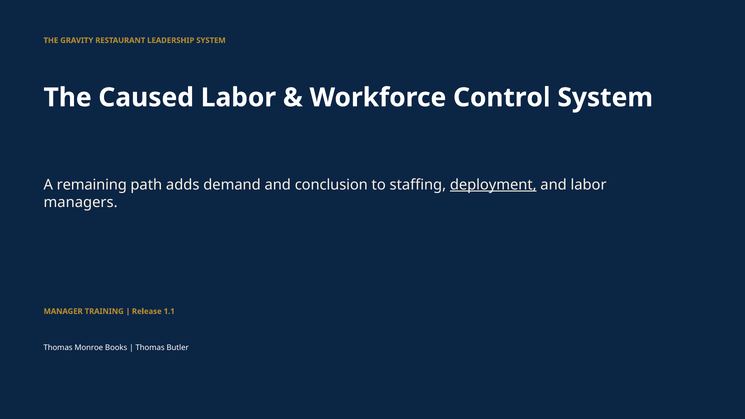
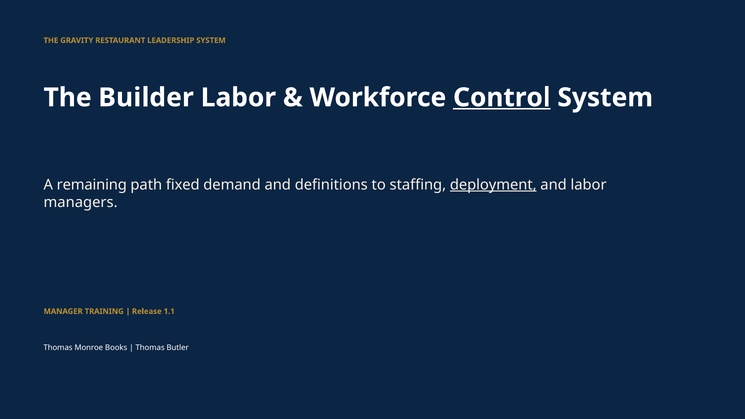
Caused: Caused -> Builder (146, 98)
Control underline: none -> present (502, 98)
adds: adds -> fixed (183, 185)
conclusion: conclusion -> definitions (331, 185)
